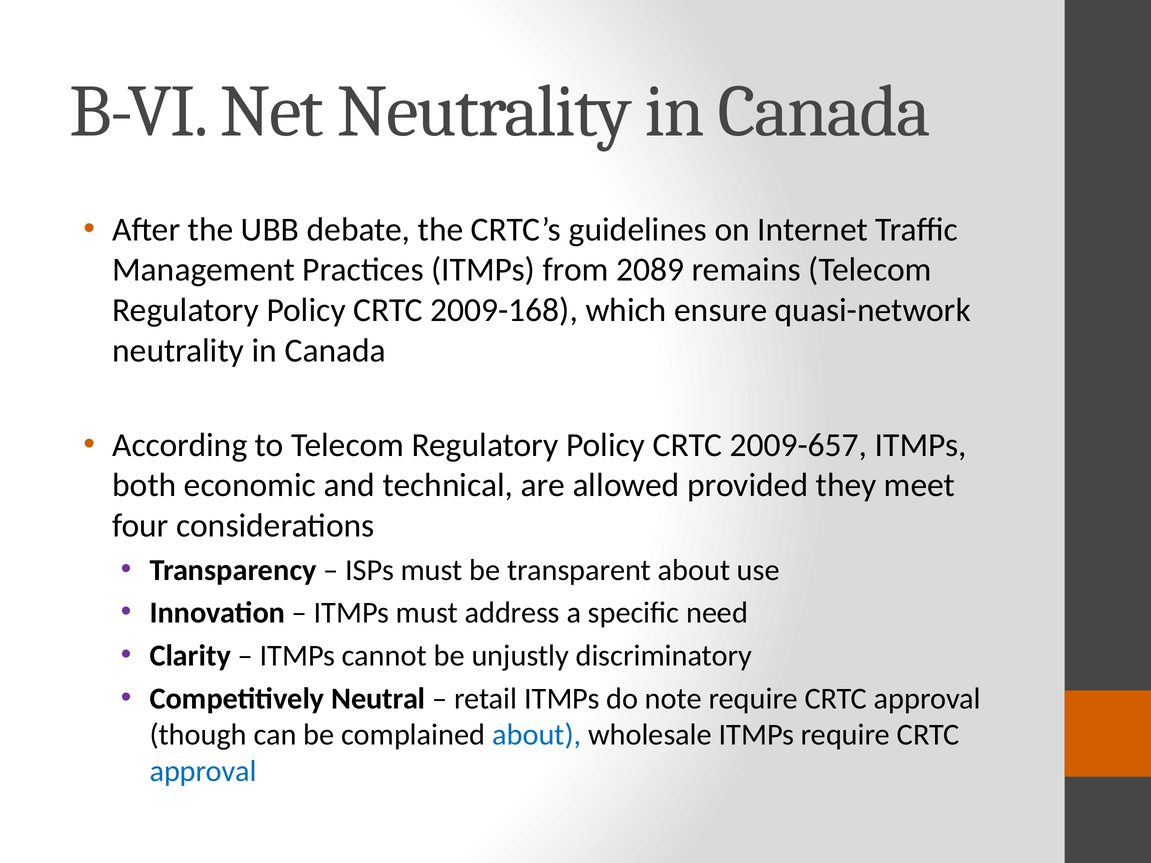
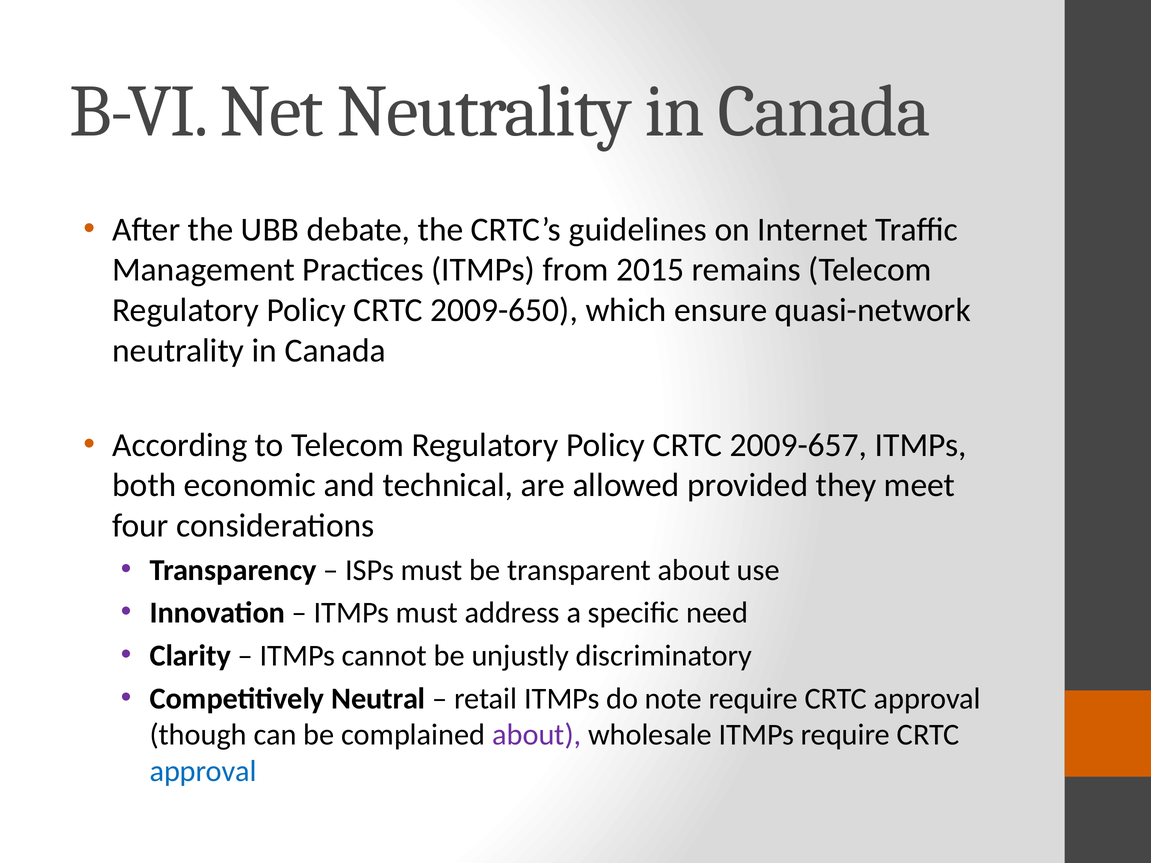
2089: 2089 -> 2015 (650, 270)
2009-168: 2009-168 -> 2009-650 (504, 310)
about colour: blue -> purple (537, 735)
